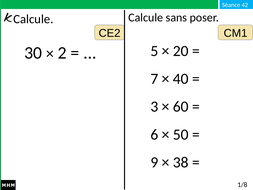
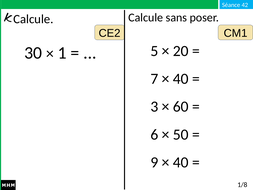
2: 2 -> 1 (62, 53)
38: 38 -> 40 (181, 162)
